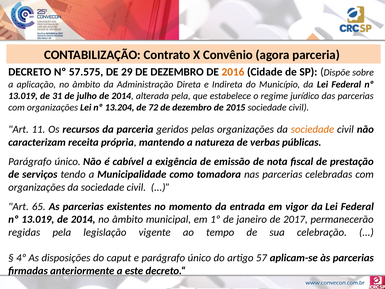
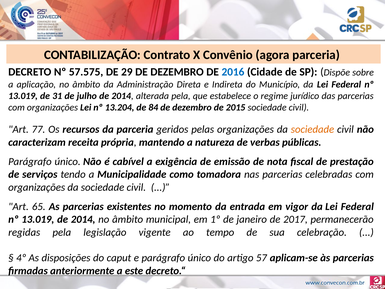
2016 colour: orange -> blue (233, 72)
72: 72 -> 84 (153, 107)
11: 11 -> 77 (38, 129)
